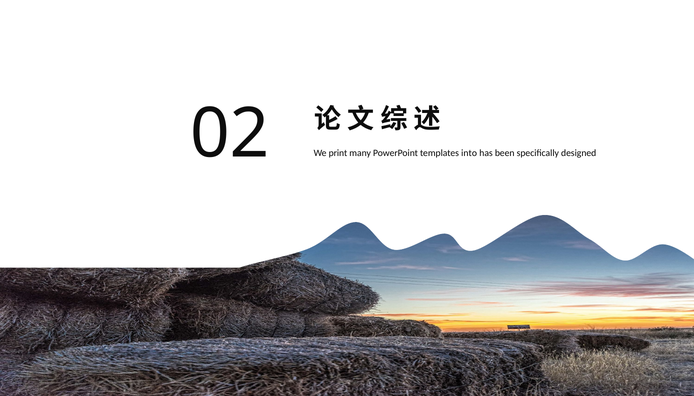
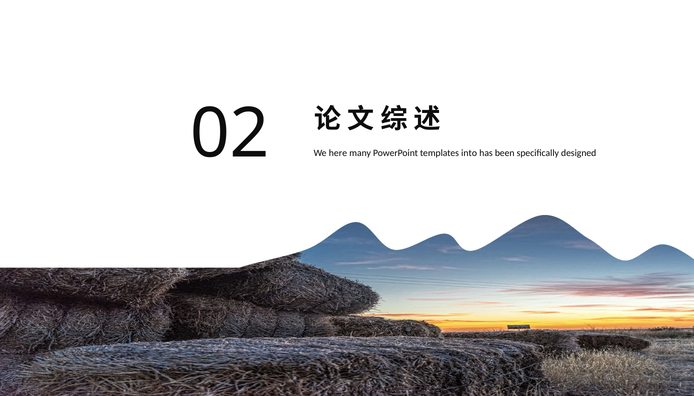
print: print -> here (338, 153)
